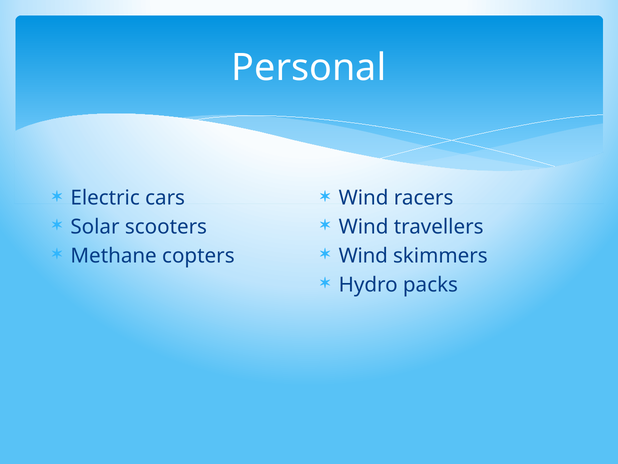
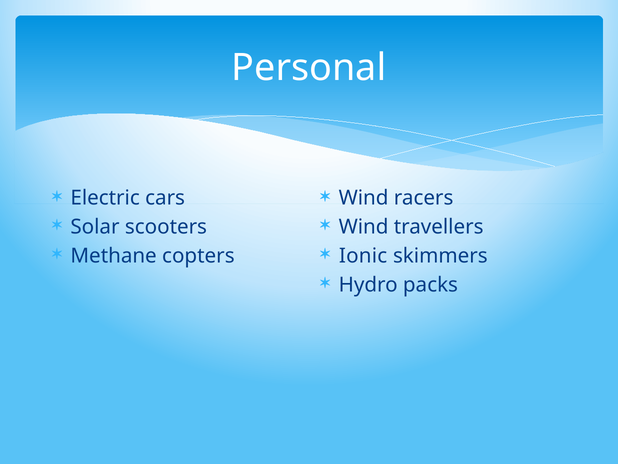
Wind: Wind -> Ionic (363, 256)
